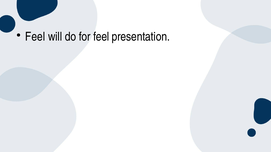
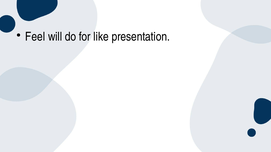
for feel: feel -> like (101, 37)
